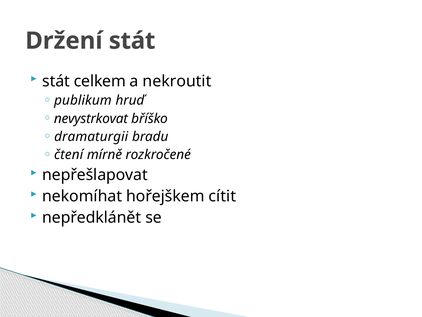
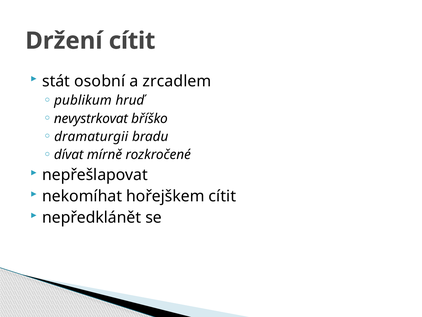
Držení stát: stát -> cítit (132, 41)
celkem: celkem -> osobní (100, 81)
nekroutit: nekroutit -> zrcadlem (177, 81)
čtení: čtení -> dívat (69, 155)
